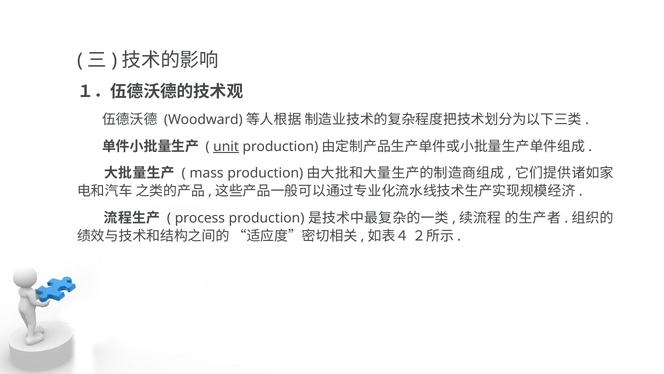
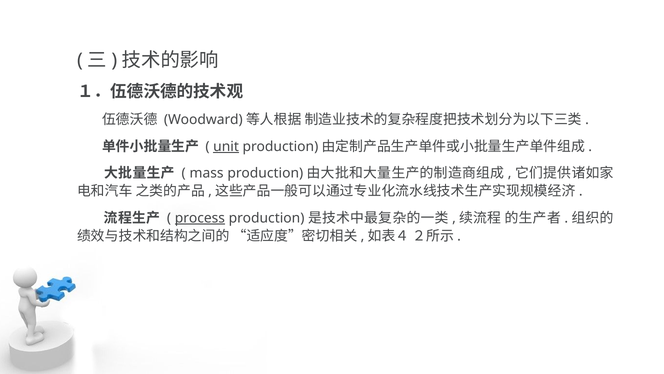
process underline: none -> present (200, 218)
